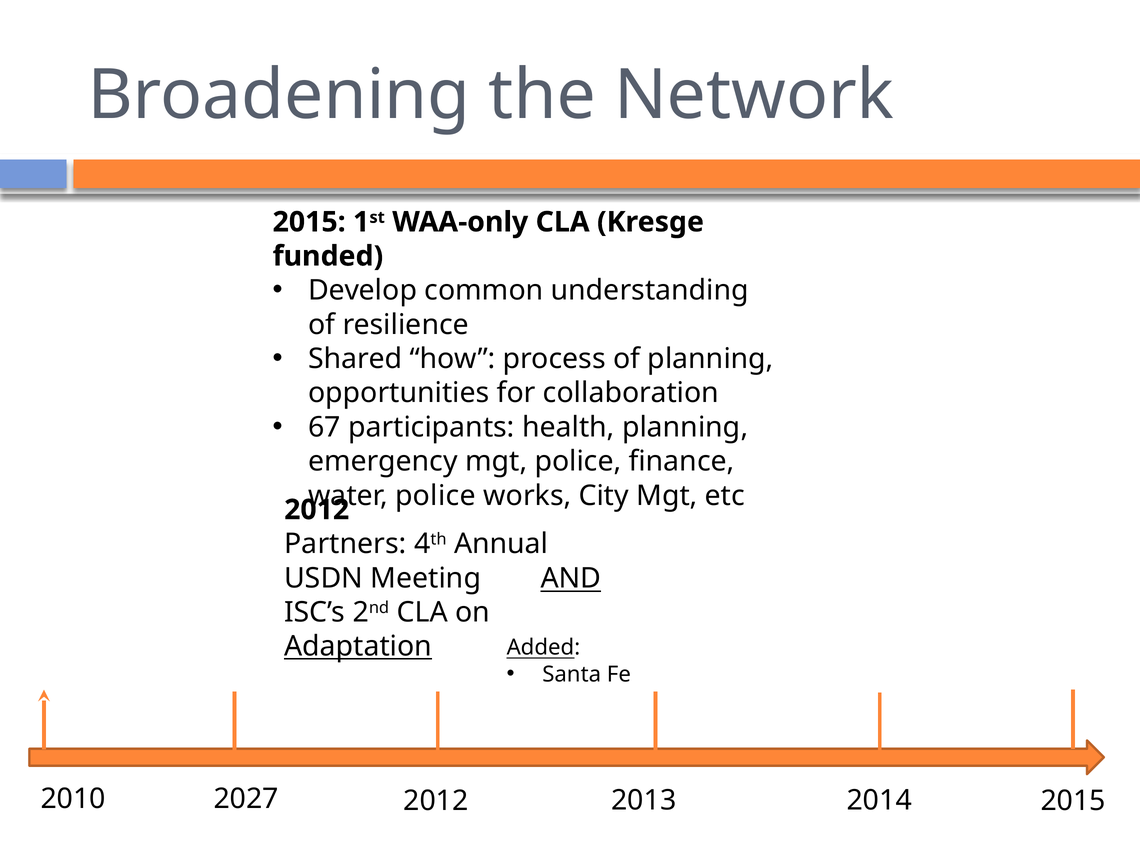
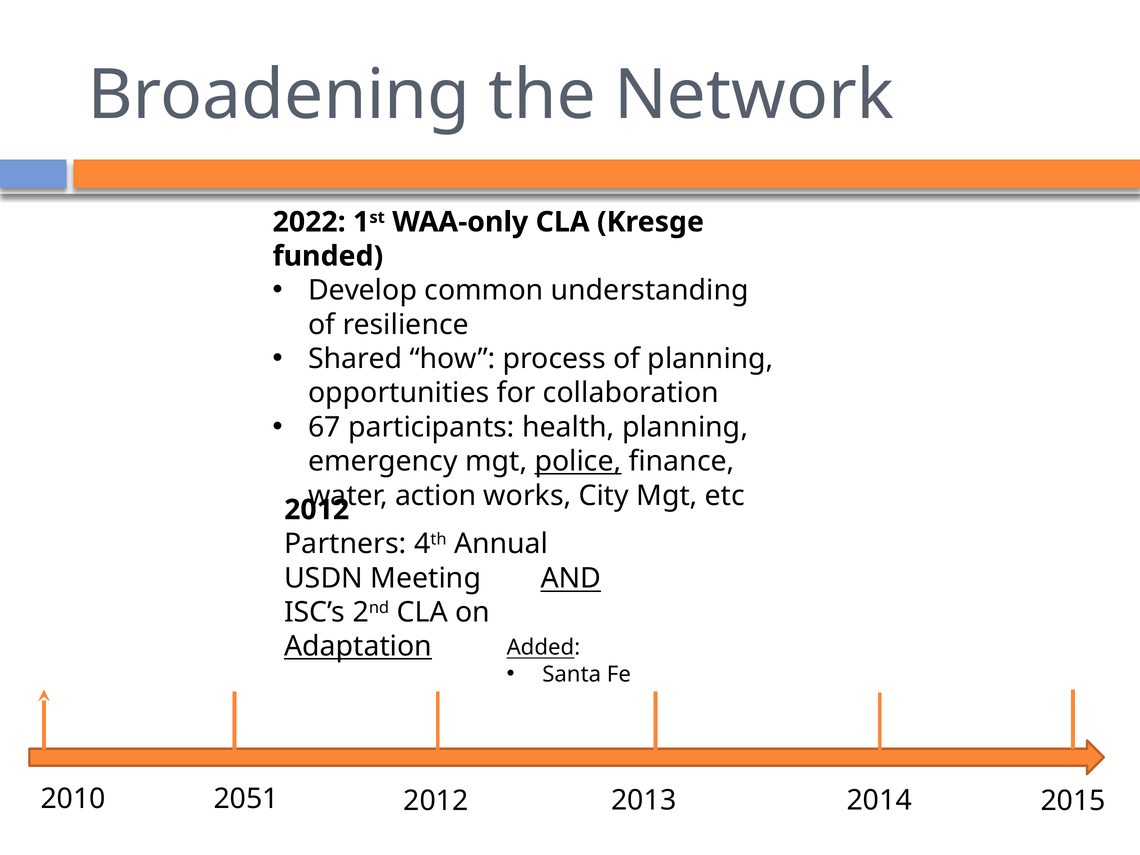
2015: 2015 -> 2022 (309, 222)
police underline: none -> present (578, 461)
water police: police -> action (436, 496)
2027: 2027 -> 2051 (246, 799)
